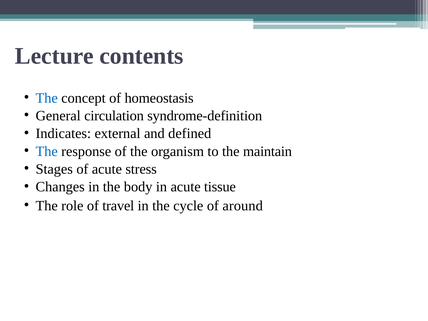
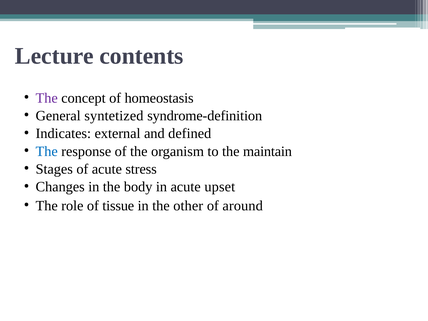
The colour: blue -> purple (47, 98)
circulation: circulation -> syntetized (114, 116)
tissue: tissue -> upset (220, 187)
travel: travel -> tissue (118, 206)
cycle: cycle -> other (188, 206)
